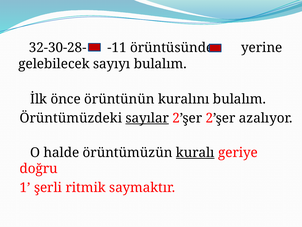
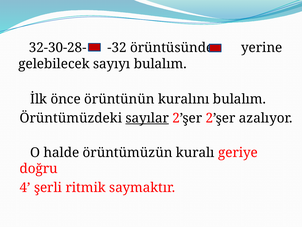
-11: -11 -> -32 (117, 48)
kuralı underline: present -> none (195, 152)
1: 1 -> 4 (25, 187)
